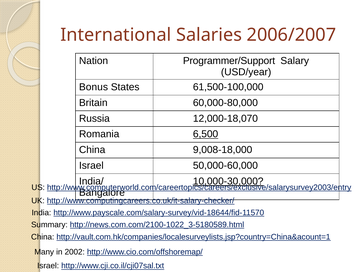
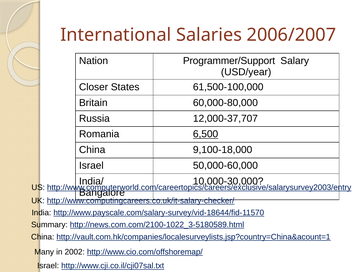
Bonus: Bonus -> Closer (94, 87)
12,000-18,070: 12,000-18,070 -> 12,000-37,707 (225, 118)
9,008-18,000: 9,008-18,000 -> 9,100-18,000 (223, 150)
10,000-30,000 underline: present -> none (228, 181)
